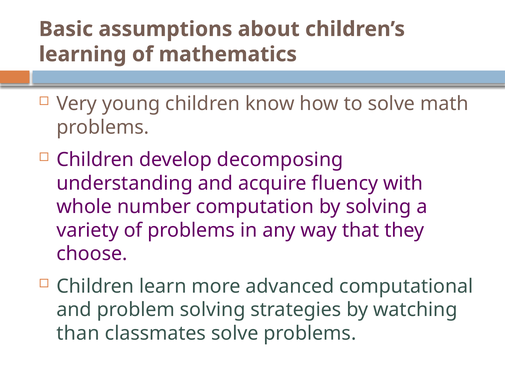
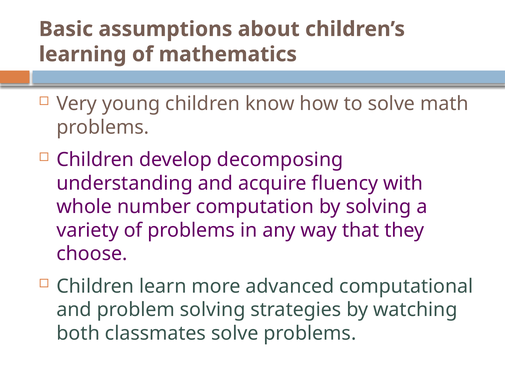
than: than -> both (78, 334)
